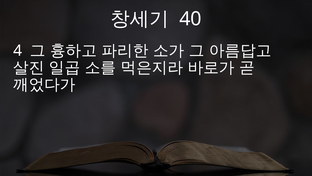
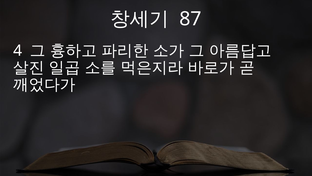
40: 40 -> 87 (190, 19)
